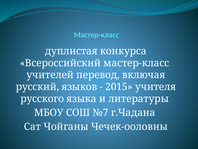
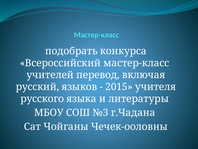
дуплистая: дуплистая -> подобрать (71, 51)
№7: №7 -> №3 (100, 112)
